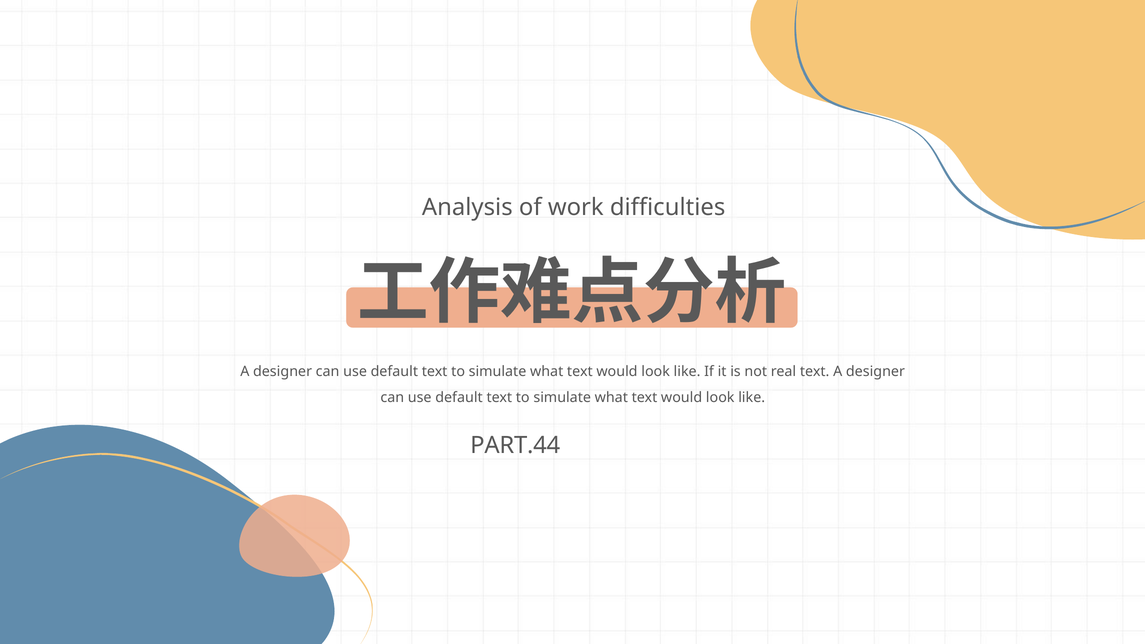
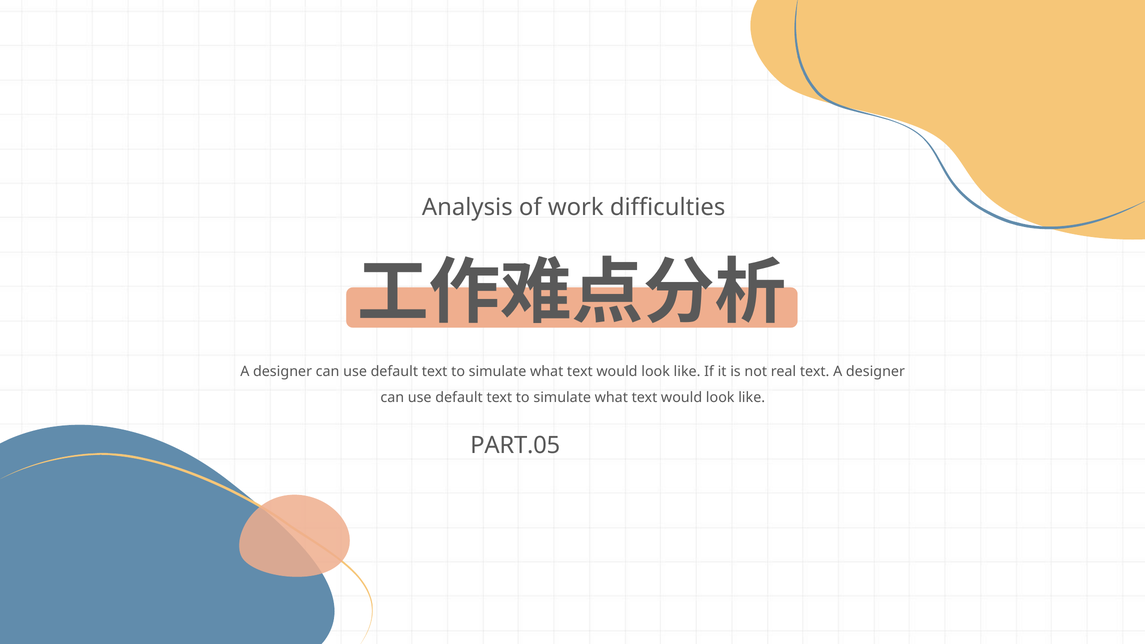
PART.44: PART.44 -> PART.05 (515, 446)
